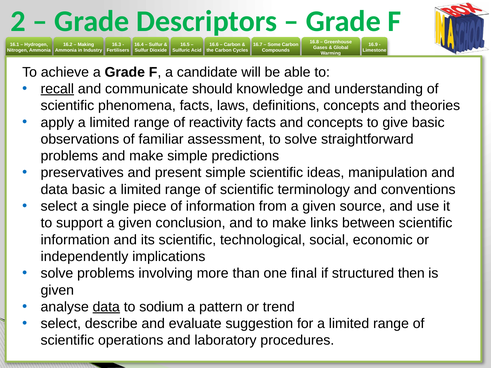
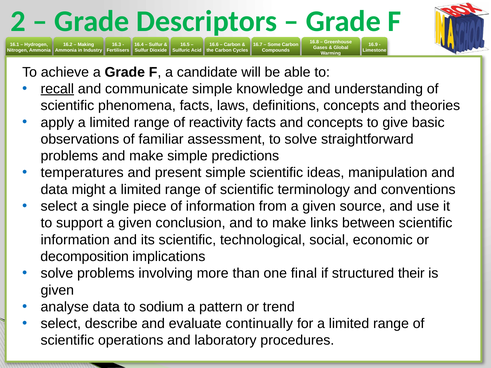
communicate should: should -> simple (212, 89)
preservatives: preservatives -> temperatures (82, 173)
data basic: basic -> might (88, 190)
independently: independently -> decomposition (85, 257)
then: then -> their (411, 273)
data underline: present -> none (106, 307)
suggestion: suggestion -> continually (259, 324)
